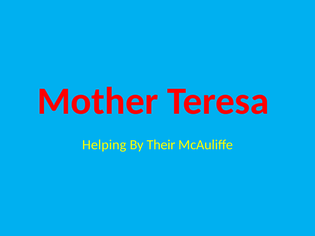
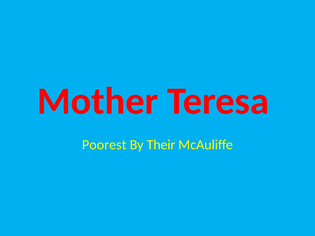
Helping: Helping -> Poorest (104, 145)
